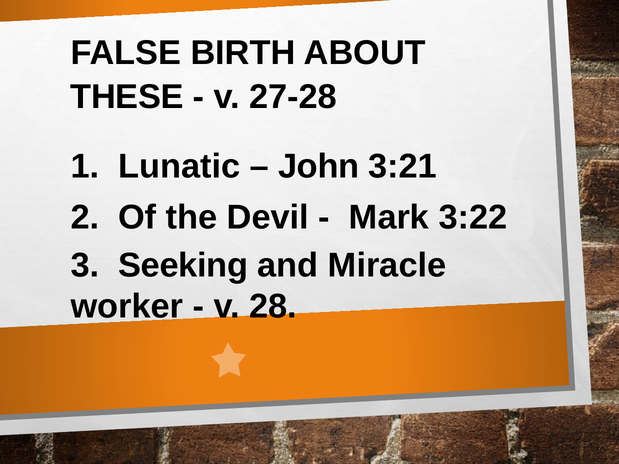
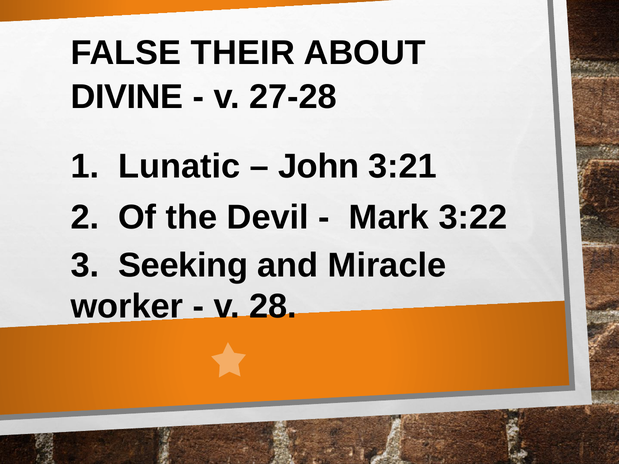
BIRTH: BIRTH -> THEIR (243, 53)
THESE: THESE -> DIVINE (127, 97)
